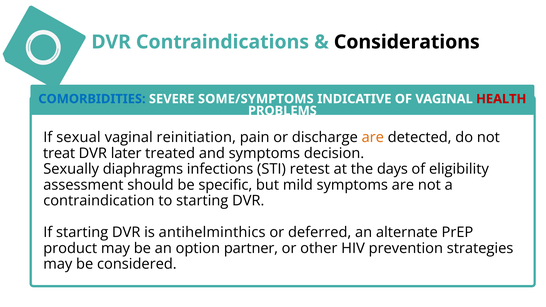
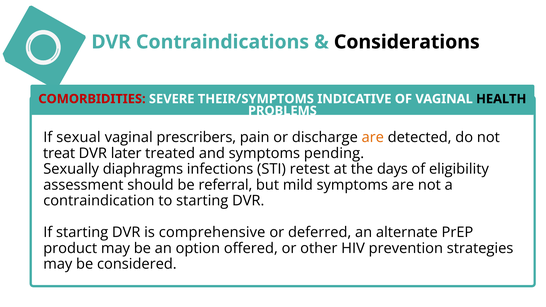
COMORBIDITIES colour: blue -> red (92, 99)
SOME/SYMPTOMS: SOME/SYMPTOMS -> THEIR/SYMPTOMS (256, 99)
HEALTH colour: red -> black (501, 99)
reinitiation: reinitiation -> prescribers (196, 138)
decision: decision -> pending (334, 153)
specific: specific -> referral (225, 185)
antihelminthics: antihelminthics -> comprehensive (212, 233)
partner: partner -> offered (251, 248)
